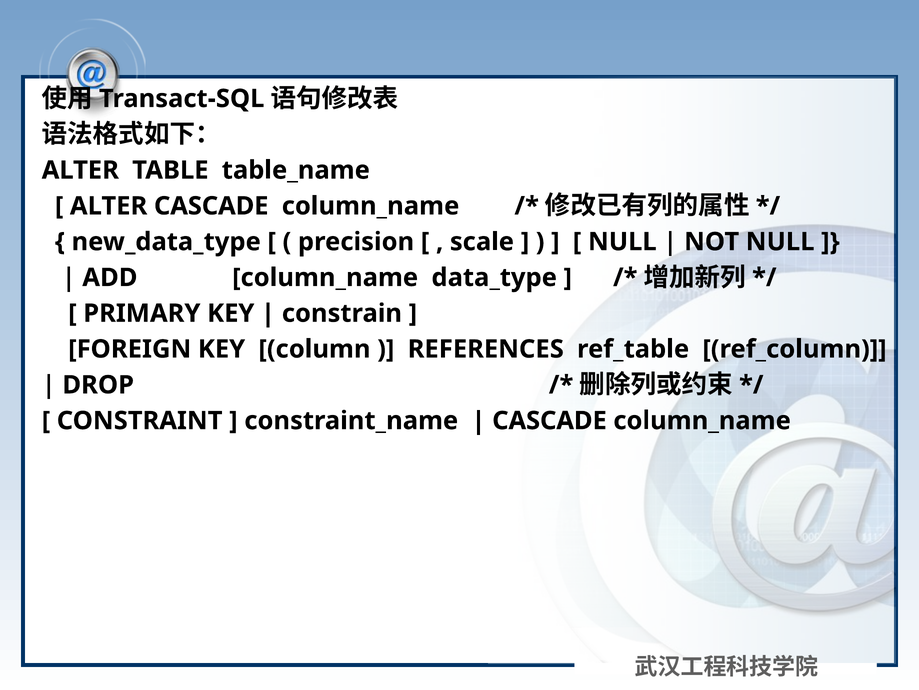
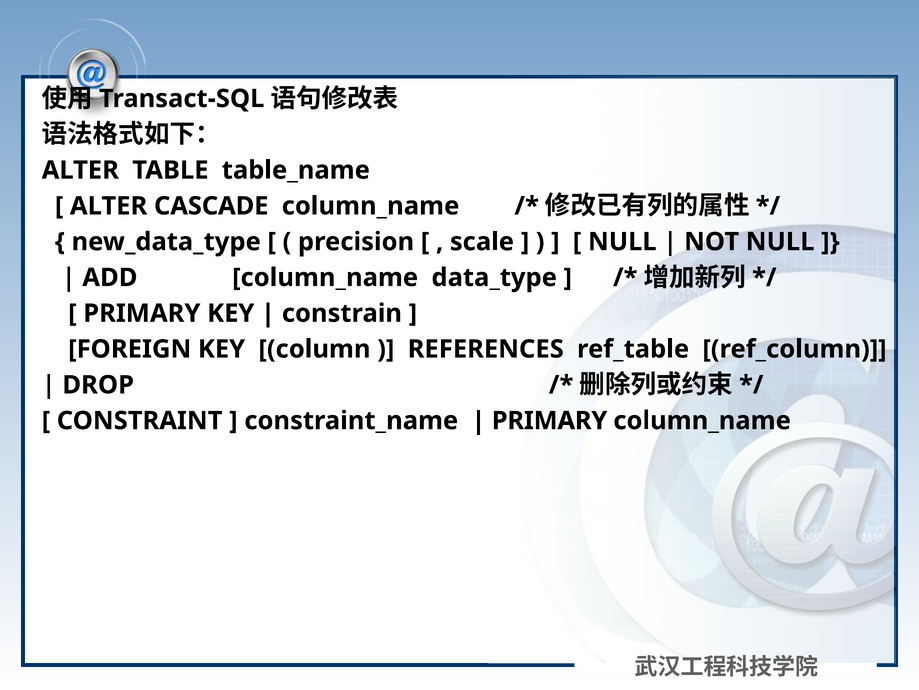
CASCADE: CASCADE -> PRIMARY (550, 420)
